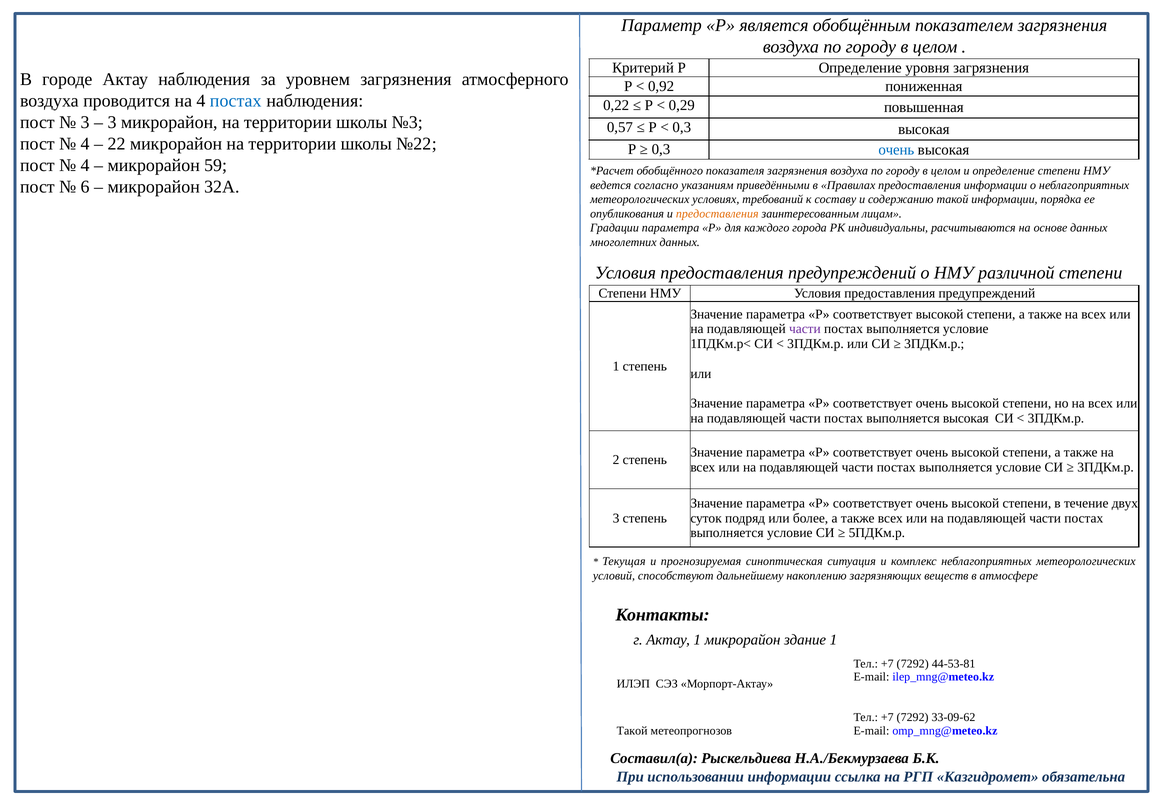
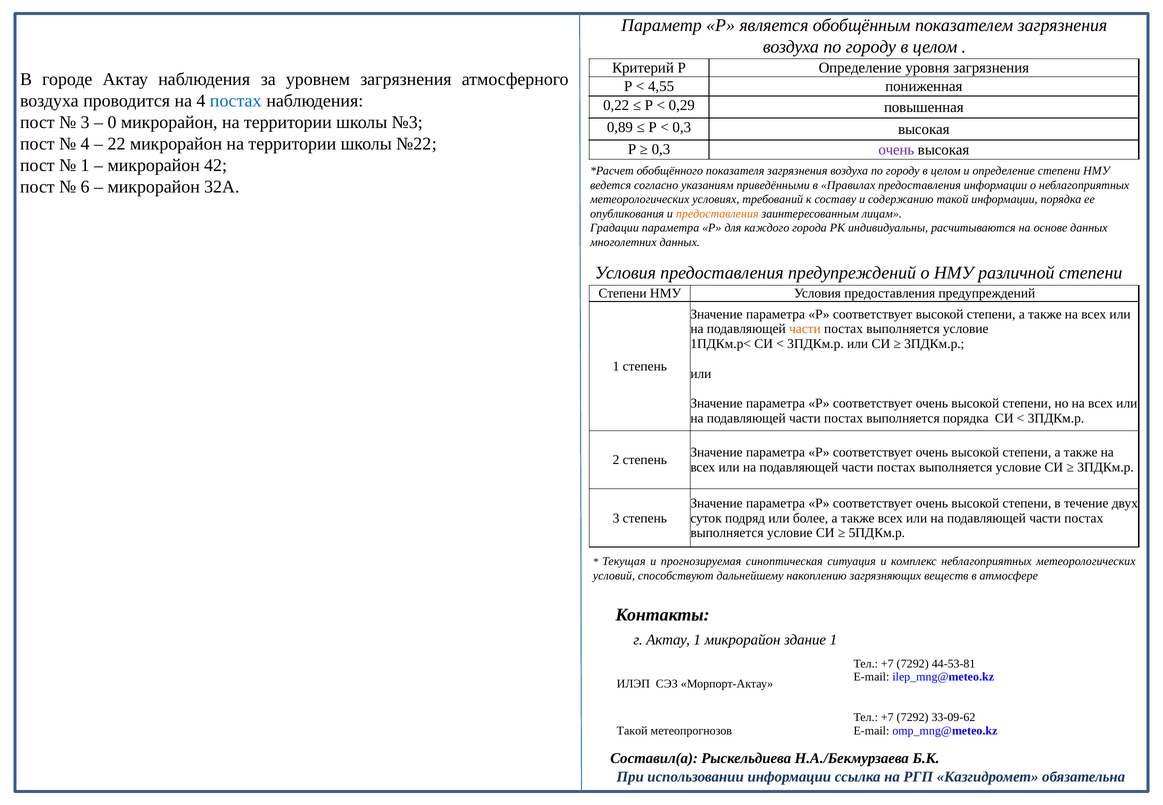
0,92: 0,92 -> 4,55 (661, 86)
3: 3 -> 0 (112, 122)
0,57: 0,57 -> 0,89 (620, 127)
очень colour: blue -> purple (896, 150)
4: 4 -> 1 (85, 165)
59: 59 -> 42 (216, 165)
части colour: purple -> orange (805, 329)
выполняется высокая: высокая -> порядка (966, 418)
